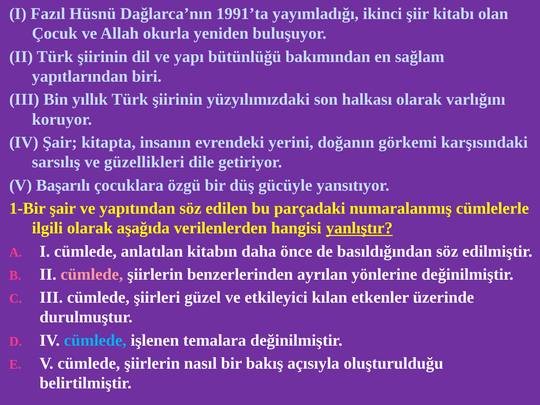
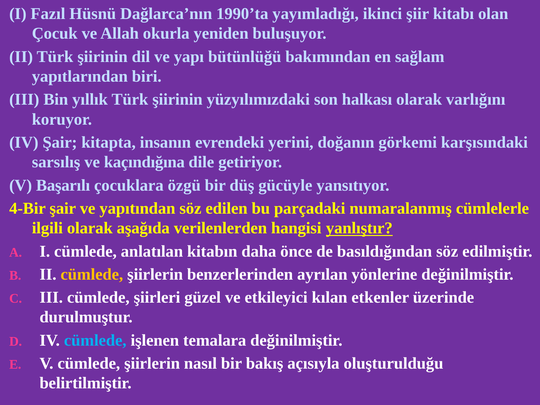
1991’ta: 1991’ta -> 1990’ta (242, 14)
güzellikleri: güzellikleri -> kaçındığına (144, 162)
1-Bir: 1-Bir -> 4-Bir (27, 208)
cümlede colour: pink -> yellow (92, 274)
